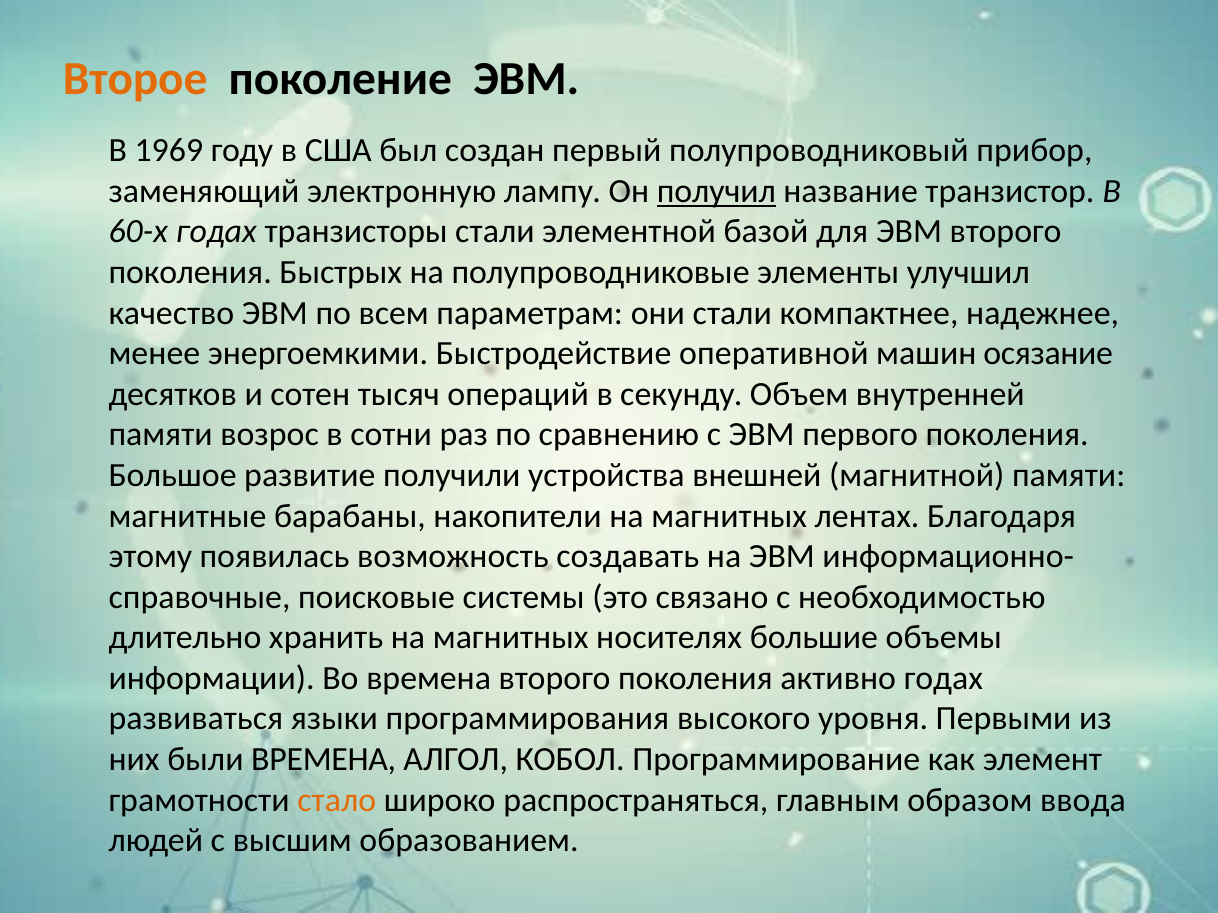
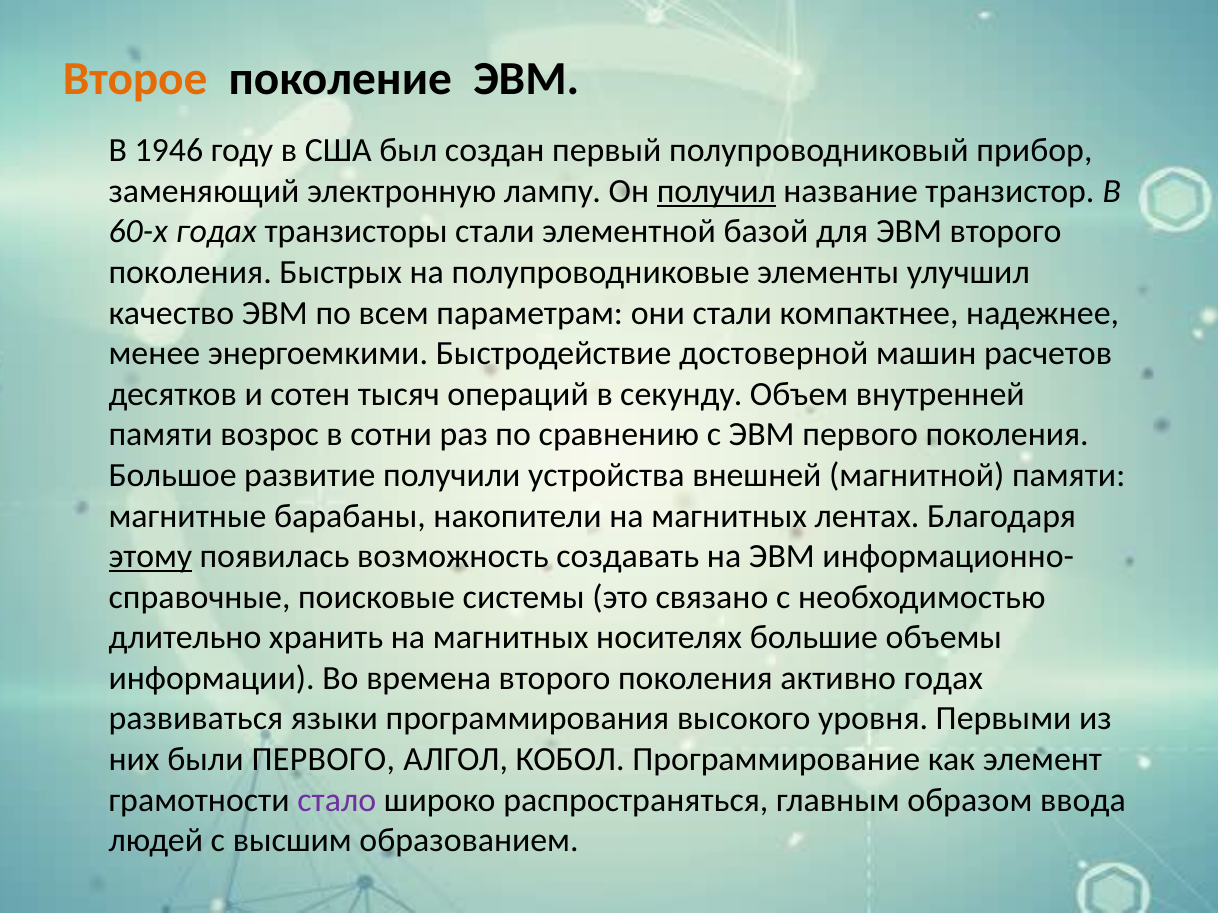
1969: 1969 -> 1946 (169, 151)
оперативной: оперативной -> достоверной (774, 354)
осязание: осязание -> расчетов (1048, 354)
этому underline: none -> present (150, 557)
были ВРЕМЕНА: ВРЕМЕНА -> ПЕРВОГО (323, 760)
стало colour: orange -> purple (337, 800)
